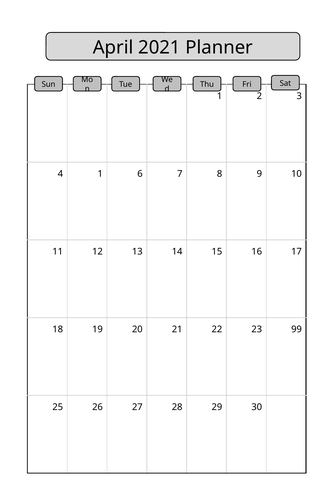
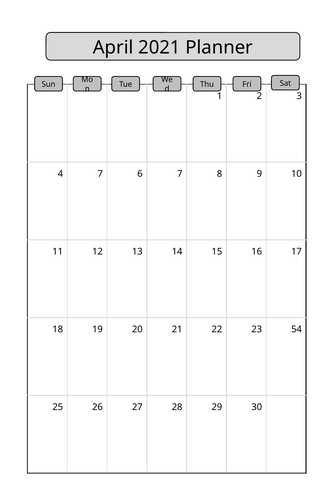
4 1: 1 -> 7 (100, 174)
99: 99 -> 54 (297, 329)
